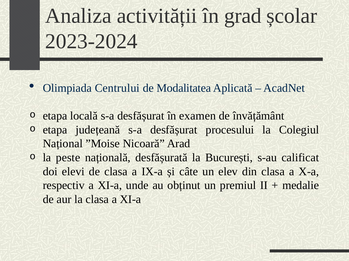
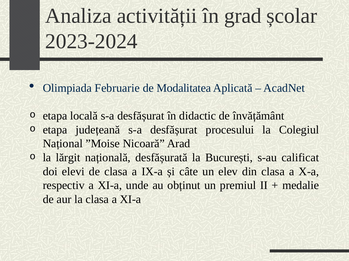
Centrului: Centrului -> Februarie (117, 88)
examen: examen -> didactic (198, 116)
peste: peste -> lărgit (68, 158)
